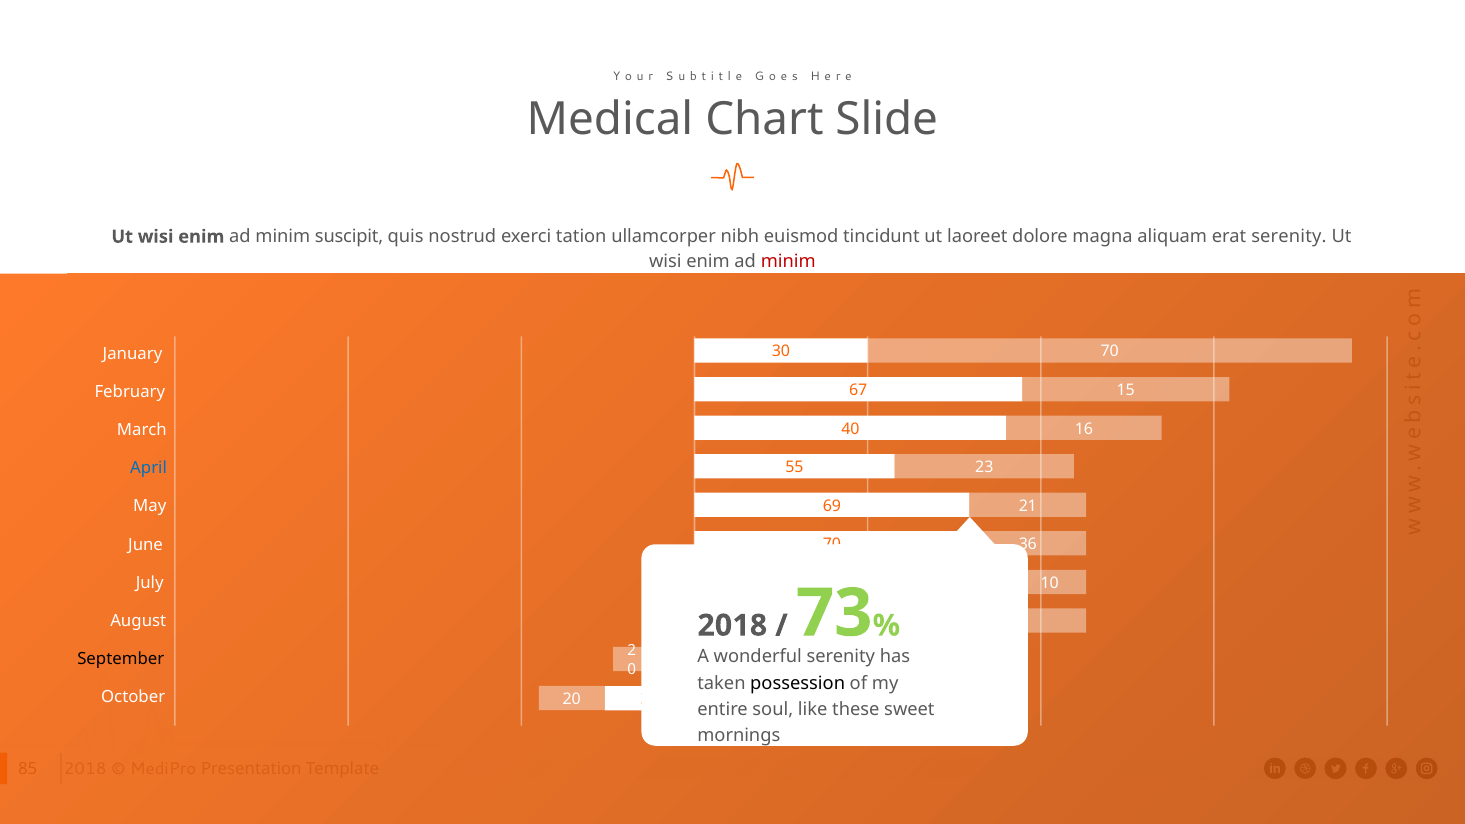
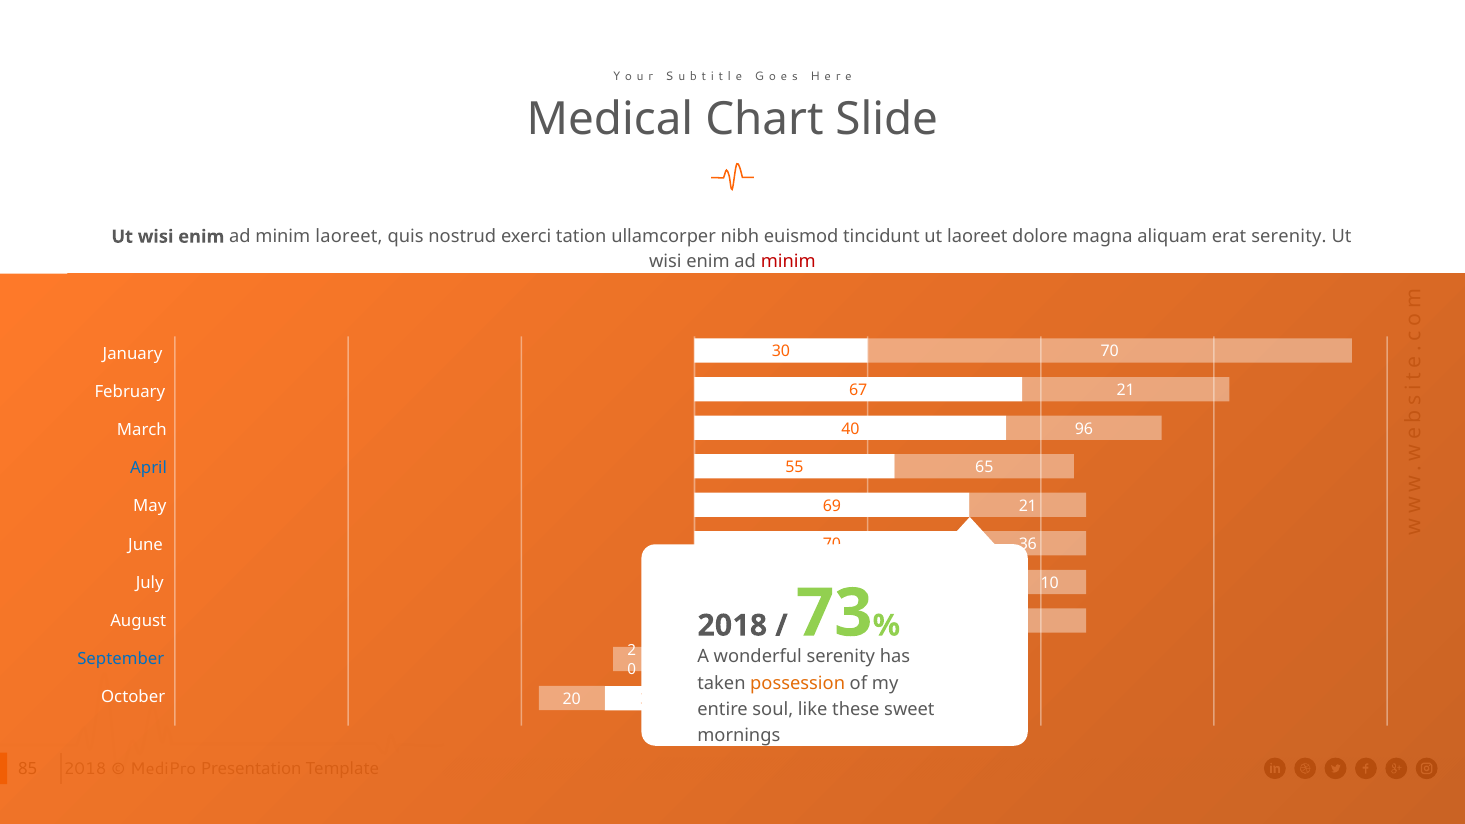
minim suscipit: suscipit -> laoreet (349, 237)
67 15: 15 -> 21 (1126, 390)
16: 16 -> 96 (1084, 429)
23: 23 -> 65 (984, 467)
September colour: black -> blue (121, 659)
possession colour: black -> orange (798, 683)
